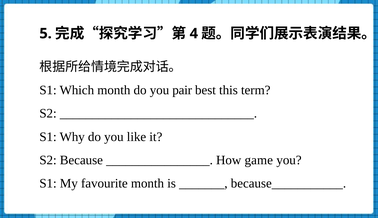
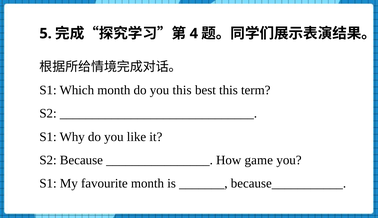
you pair: pair -> this (182, 90)
